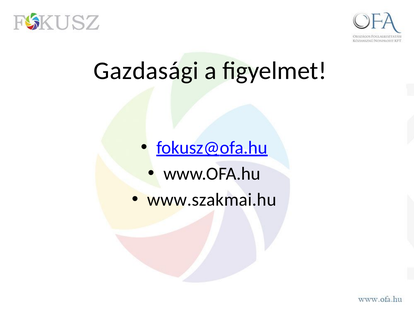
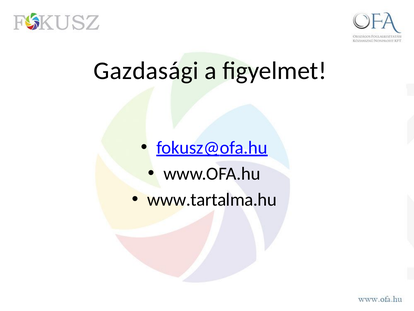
www.szakmai.hu: www.szakmai.hu -> www.tartalma.hu (212, 199)
